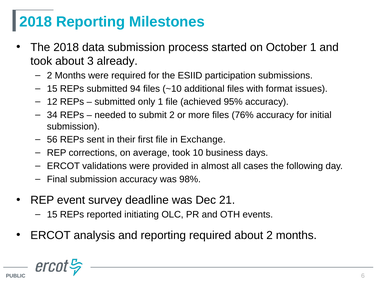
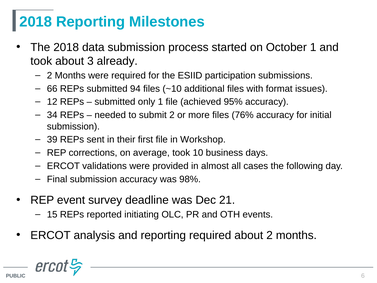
15: 15 -> 66 (52, 89)
56: 56 -> 39 (52, 139)
Exchange: Exchange -> Workshop (203, 139)
